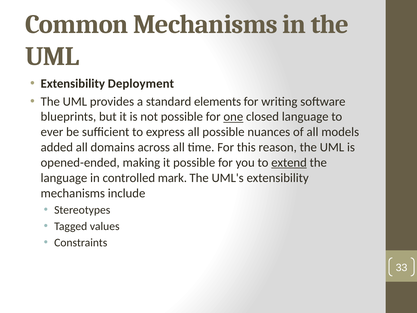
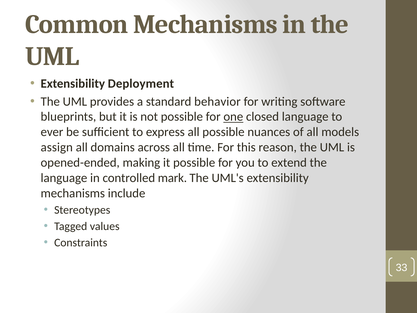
elements: elements -> behavior (217, 101)
added: added -> assign (57, 147)
extend underline: present -> none (289, 162)
